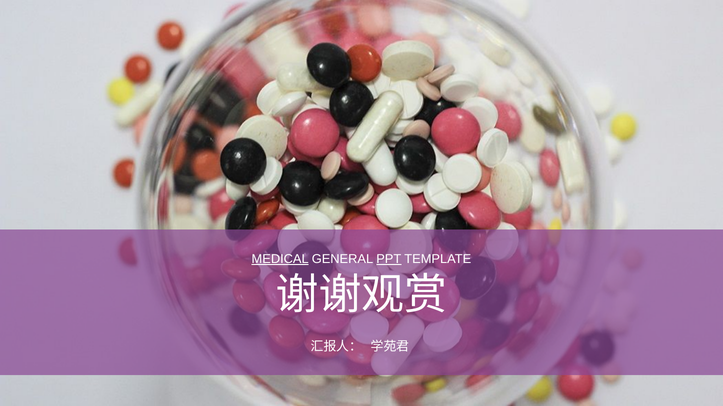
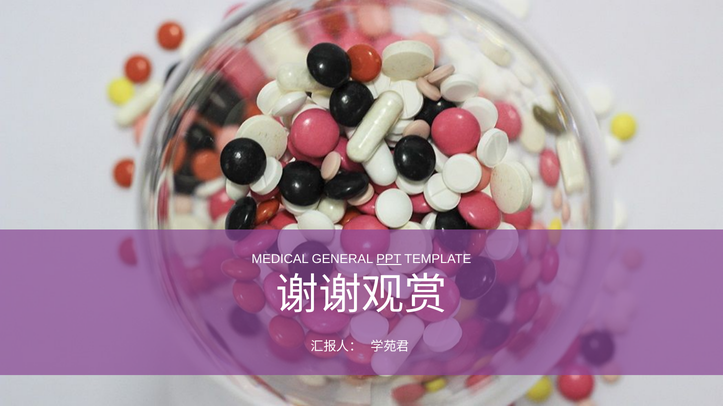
MEDICAL underline: present -> none (280, 259)
